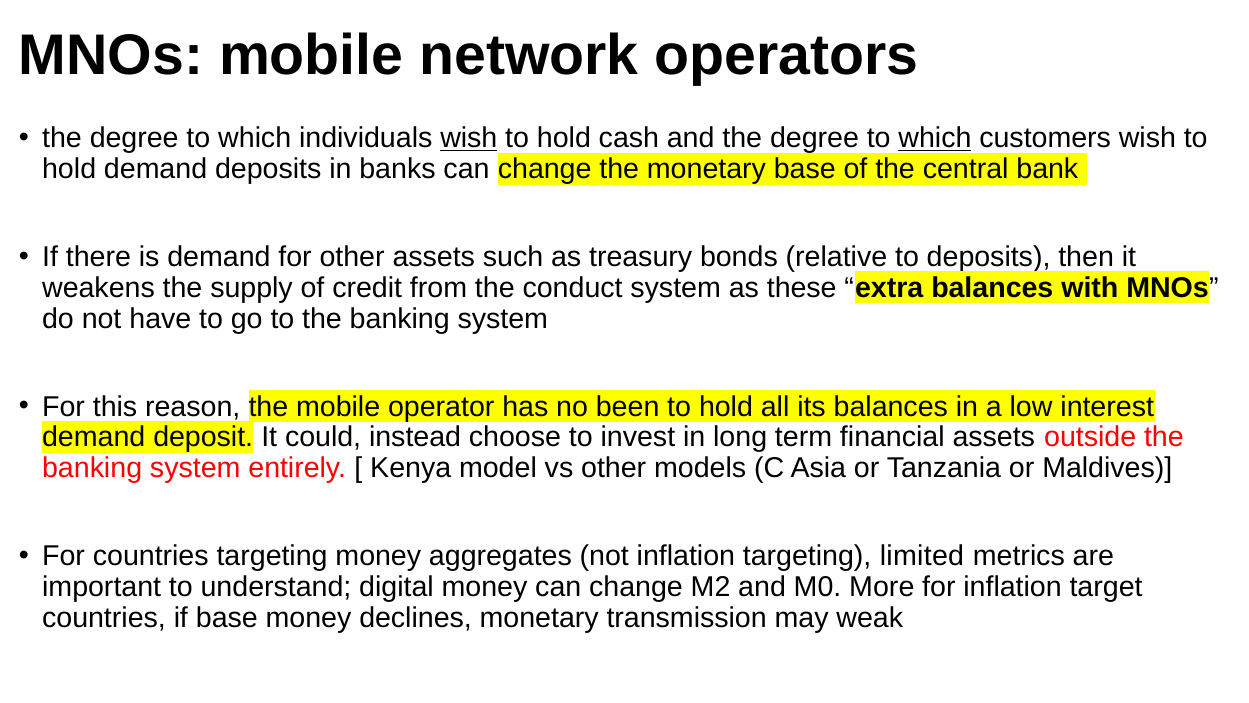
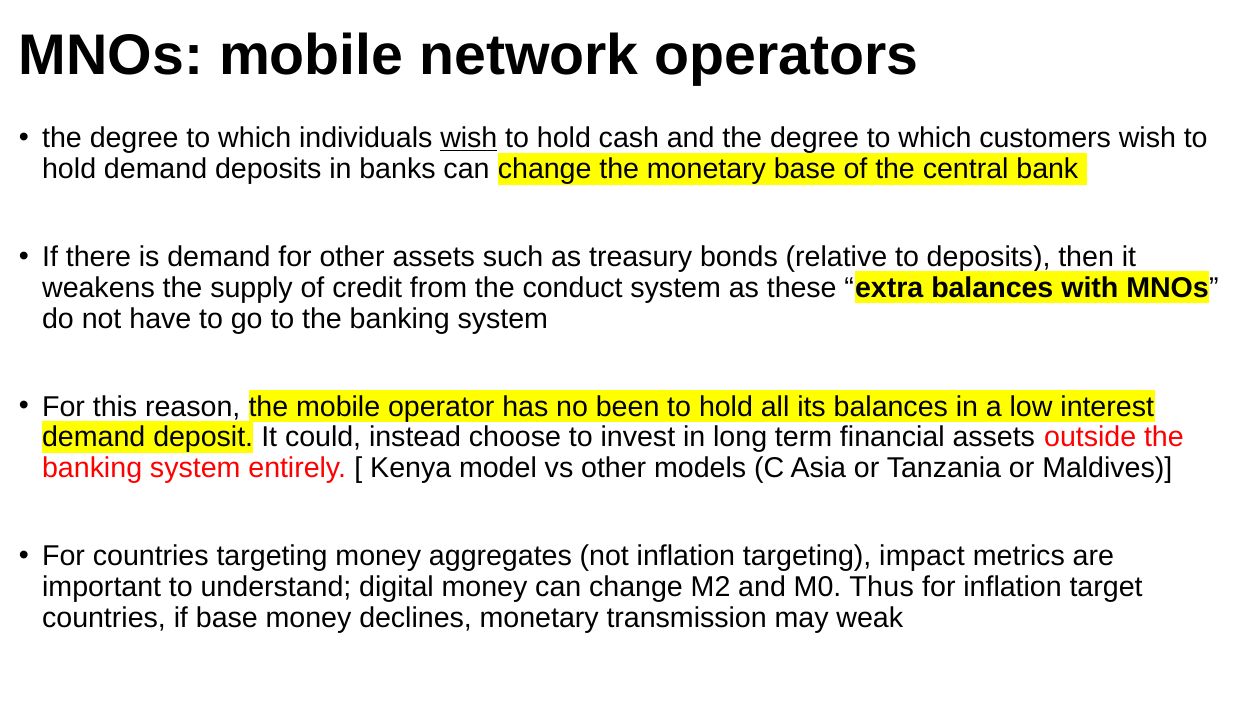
which underline: present -> none (935, 138)
limited: limited -> impact (922, 556)
More: More -> Thus (882, 587)
